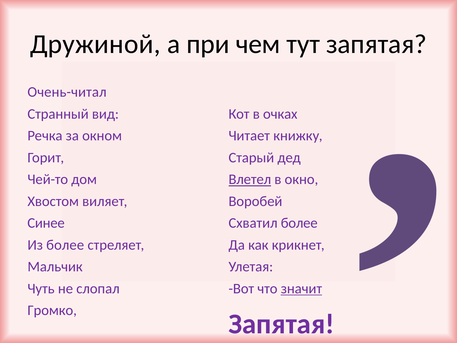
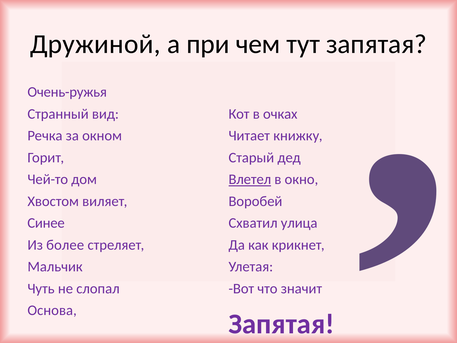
Очень-читал: Очень-читал -> Очень-ружья (67, 92)
Схватил более: более -> улица (299, 223)
значит underline: present -> none (301, 288)
Громко: Громко -> Основа (52, 310)
